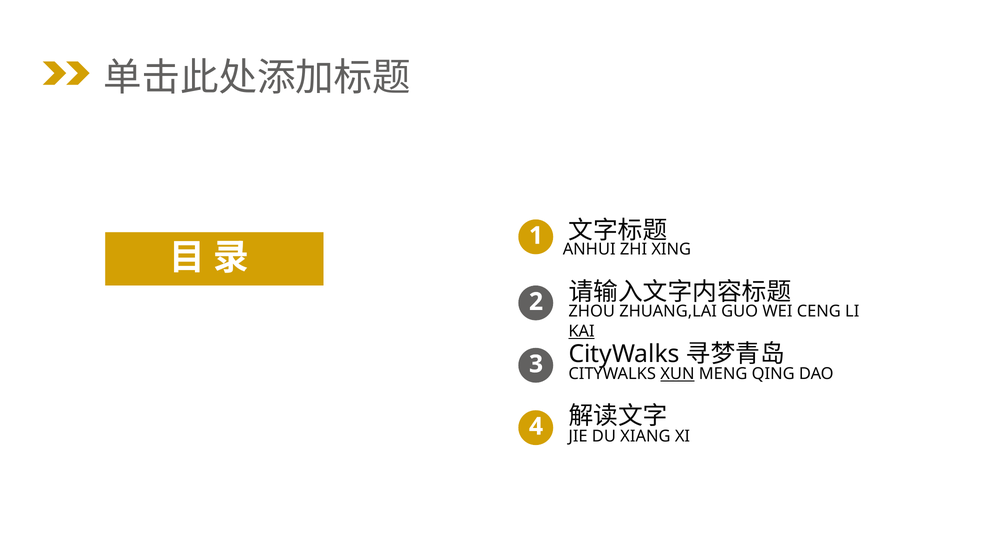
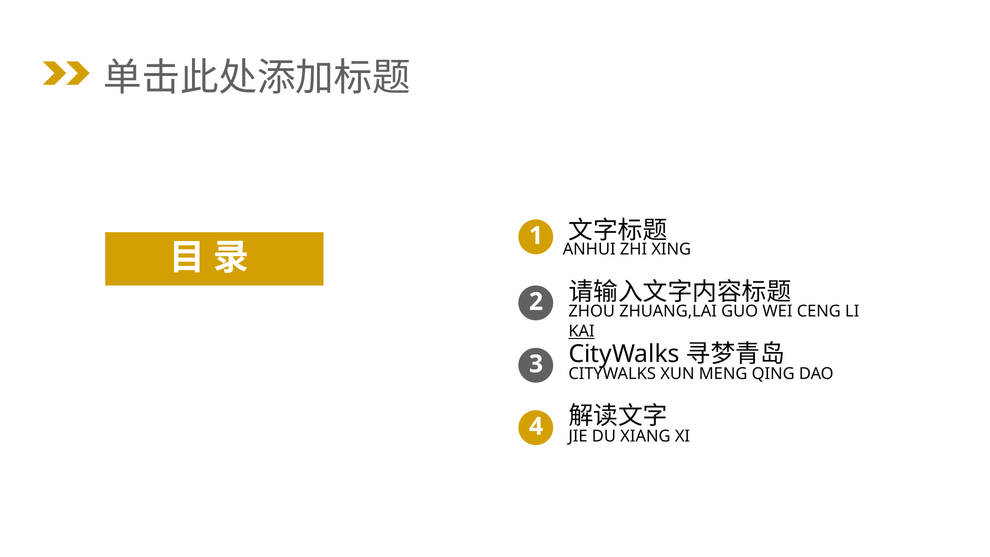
XUN underline: present -> none (677, 374)
